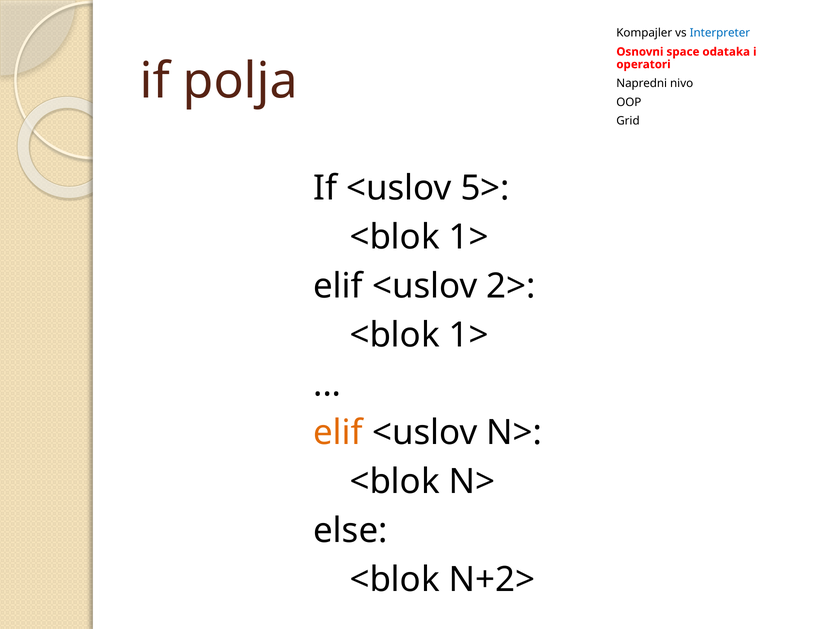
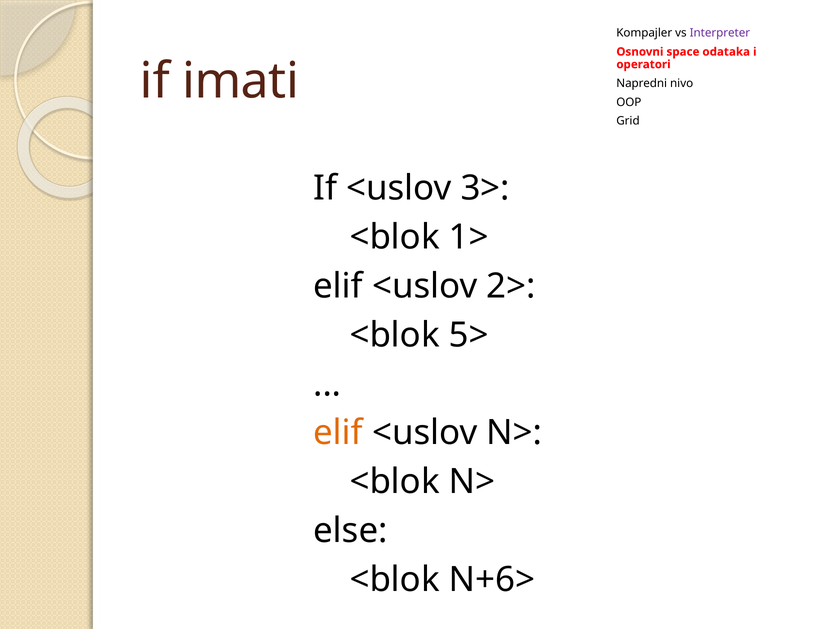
Interpreter colour: blue -> purple (720, 33)
polja: polja -> imati (241, 81)
5>: 5> -> 3> (485, 188)
1>: 1> -> 5> (469, 335)
N+2>: N+2> -> N+6> (492, 579)
